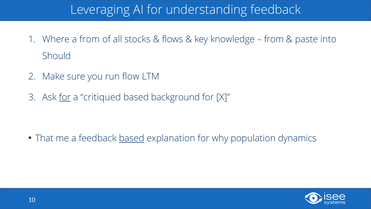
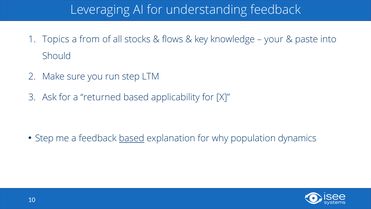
Where: Where -> Topics (56, 39)
from: from -> your (274, 39)
run flow: flow -> step (131, 77)
for underline: present -> none (65, 97)
critiqued: critiqued -> returned (101, 97)
background: background -> applicability (175, 97)
That: That -> Step (44, 138)
